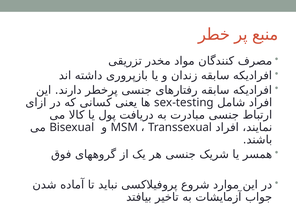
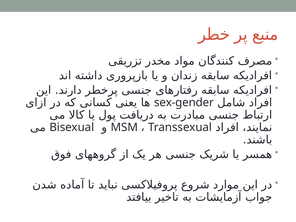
sex-testing: sex-testing -> sex-gender (184, 102)
